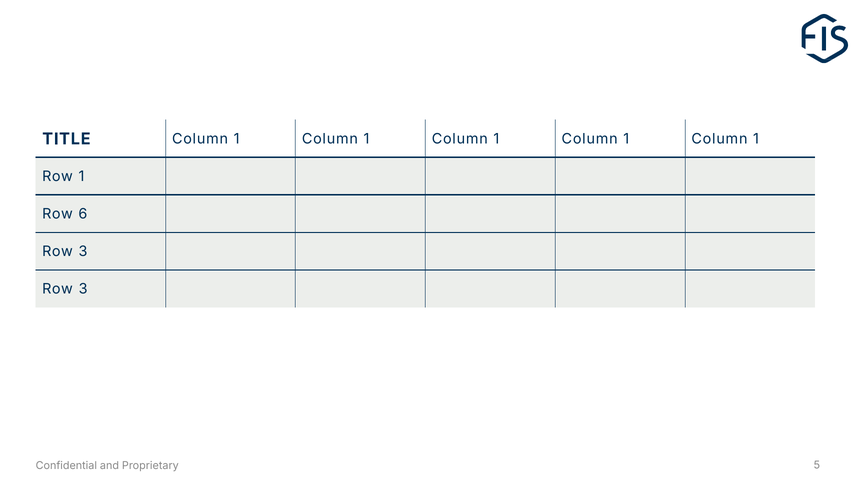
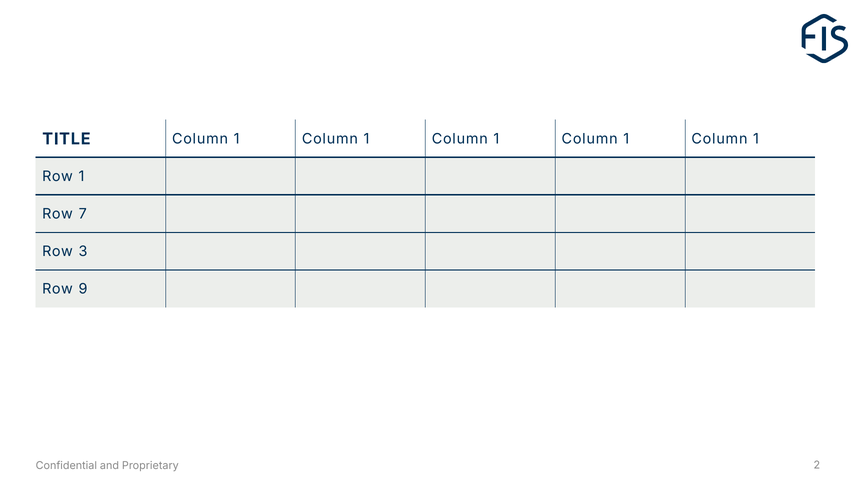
6: 6 -> 7 (83, 214)
3: 3 -> 9 (83, 289)
5: 5 -> 2 (817, 465)
